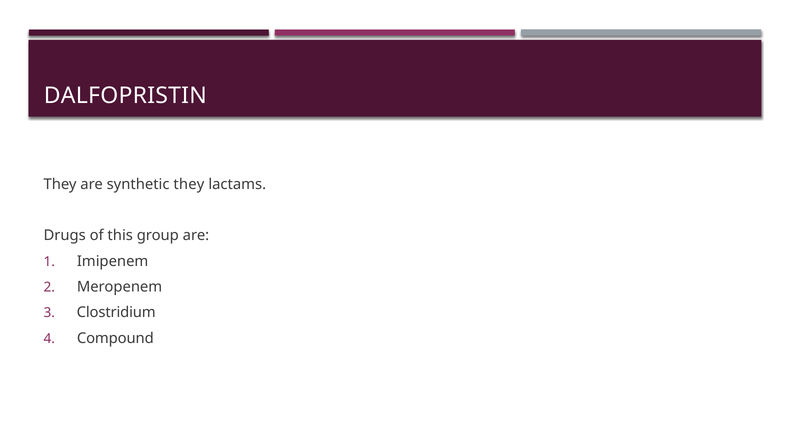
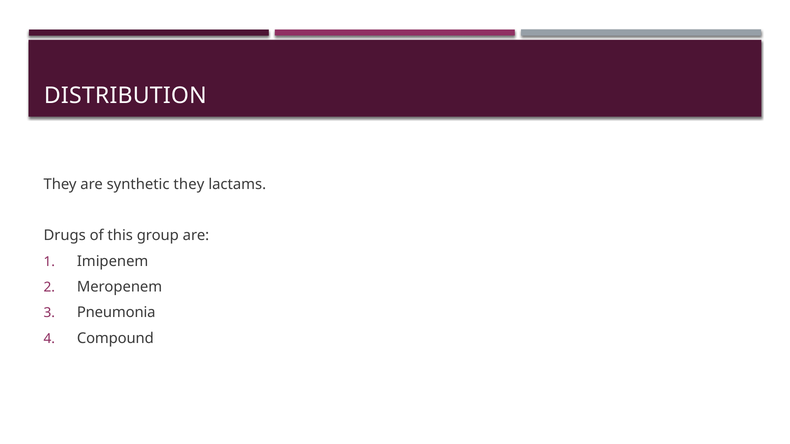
DALFOPRISTIN: DALFOPRISTIN -> DISTRIBUTION (125, 96)
Clostridium: Clostridium -> Pneumonia (116, 313)
